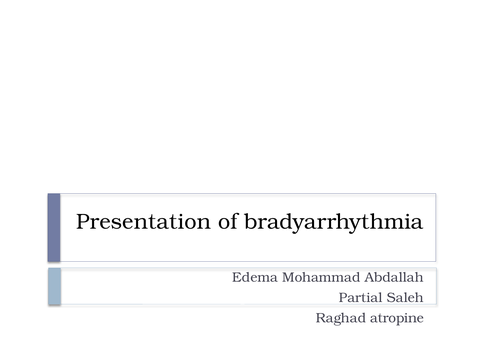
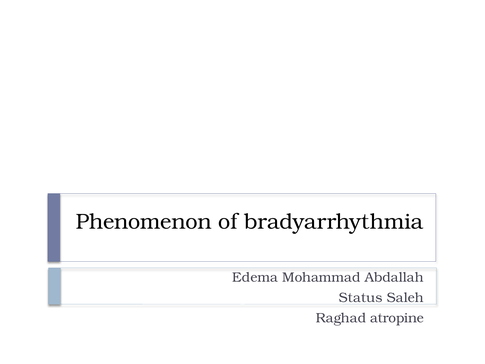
Presentation: Presentation -> Phenomenon (144, 222)
Partial: Partial -> Status (361, 298)
